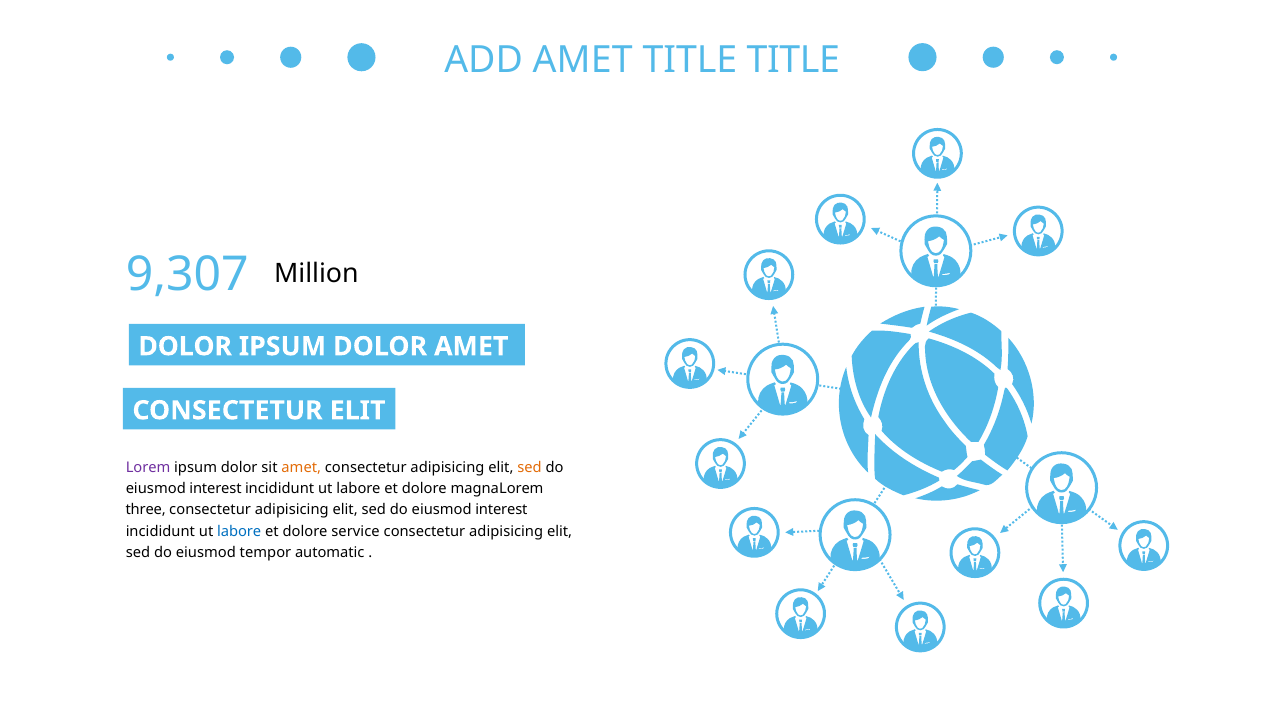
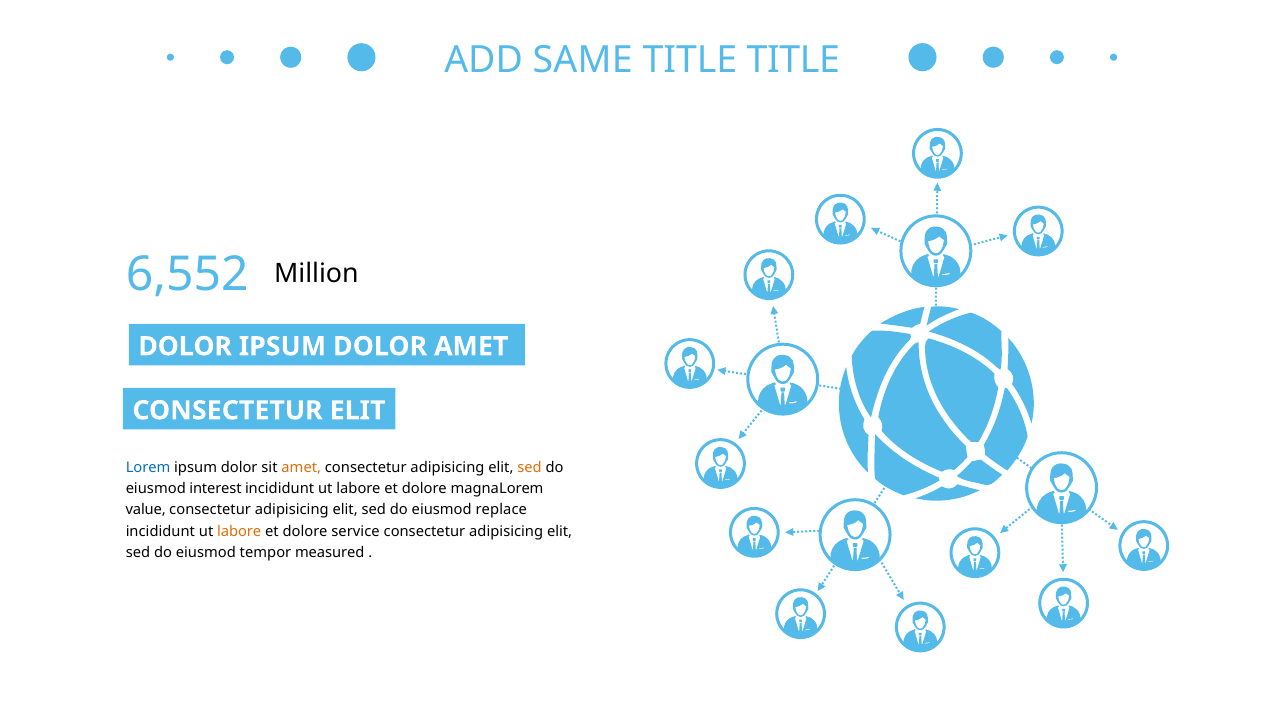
ADD AMET: AMET -> SAME (583, 60)
9,307: 9,307 -> 6,552 (187, 275)
Lorem colour: purple -> blue (148, 468)
three: three -> value (146, 510)
interest: interest -> replace (501, 510)
labore colour: blue -> orange (239, 531)
automatic: automatic -> measured (330, 553)
